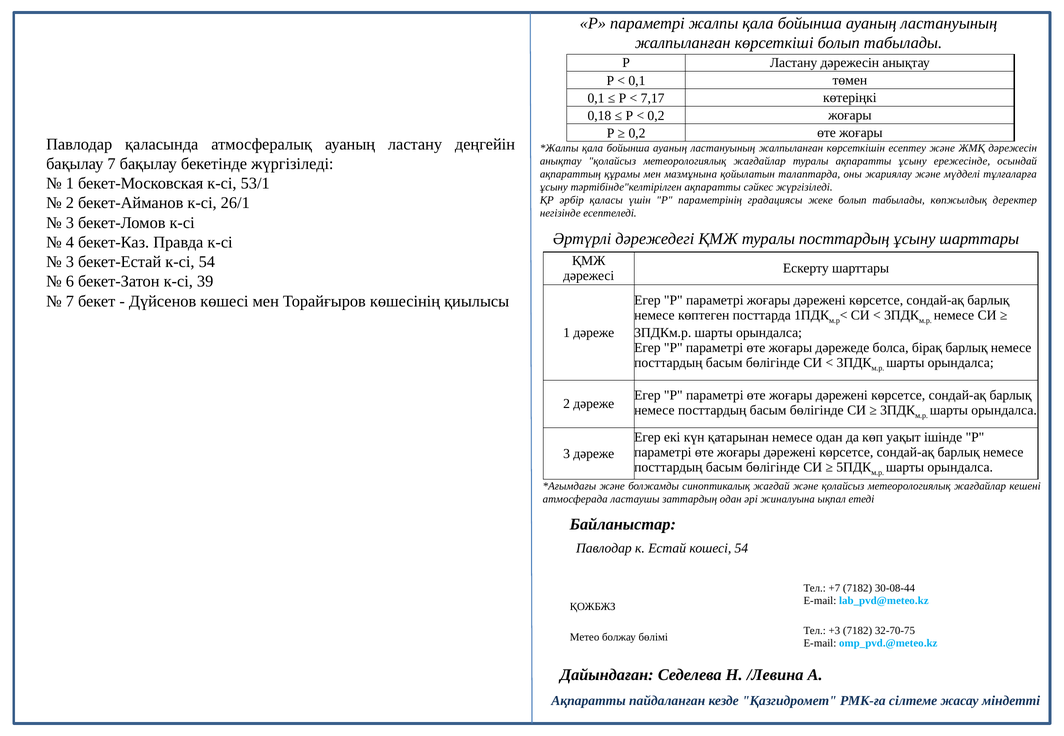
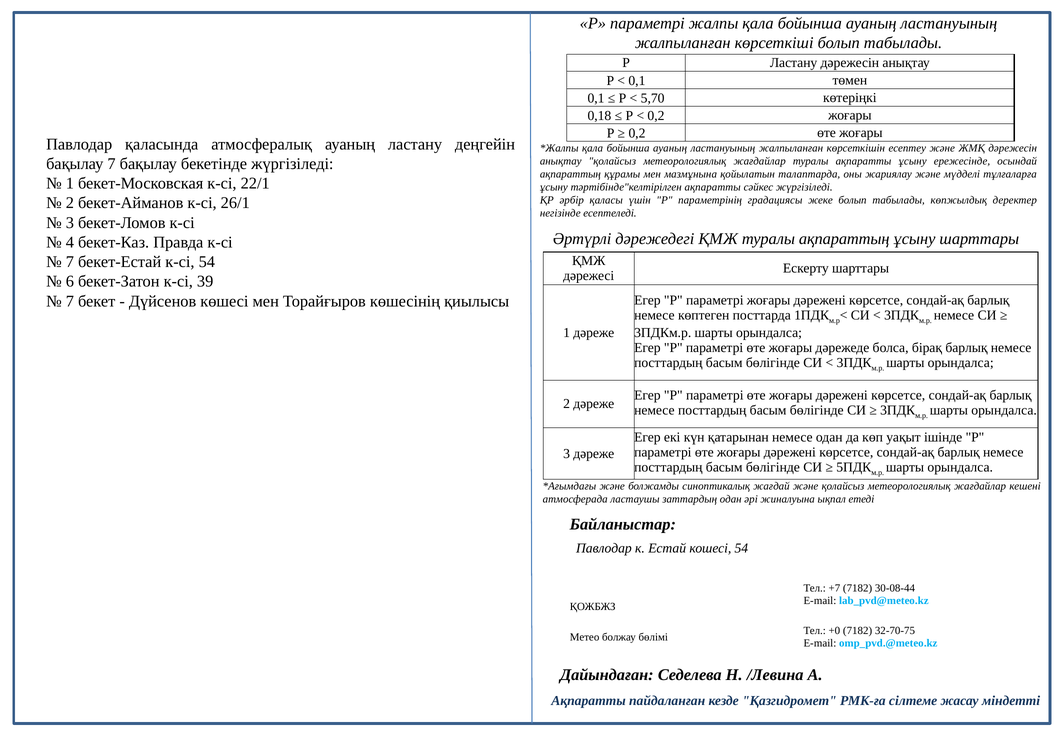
7,17: 7,17 -> 5,70 (653, 98)
53/1: 53/1 -> 22/1 (255, 184)
туралы посттардың: посттардың -> ақпараттың (844, 239)
3: 3 -> 7 (70, 262)
+3: +3 -> +0 (834, 631)
